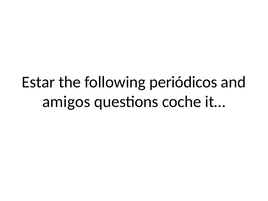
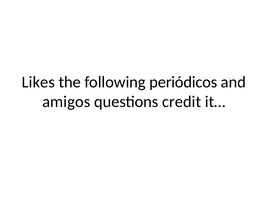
Estar: Estar -> Likes (38, 82)
coche: coche -> credit (182, 102)
